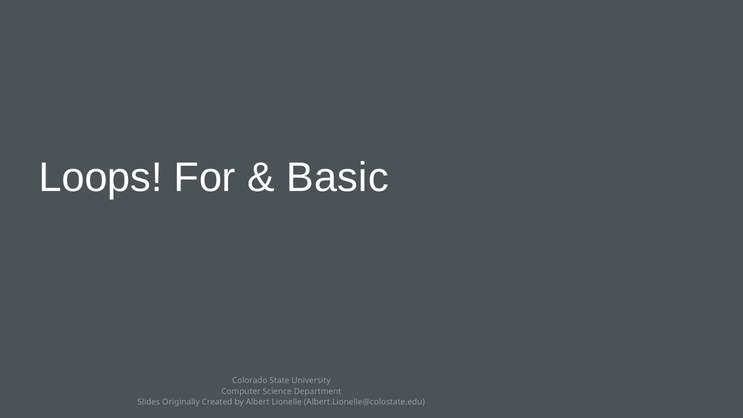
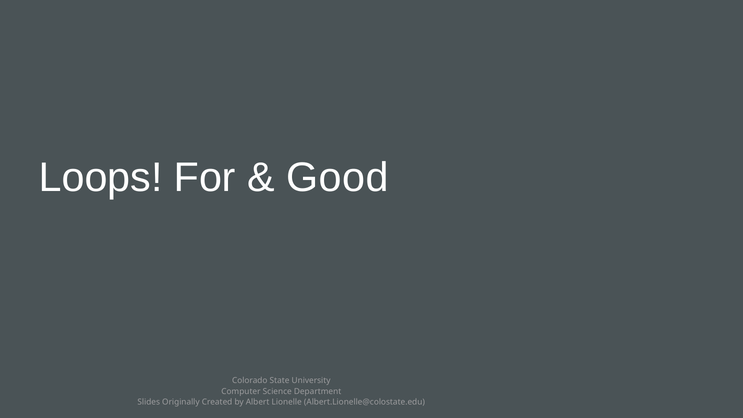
Basic: Basic -> Good (337, 178)
